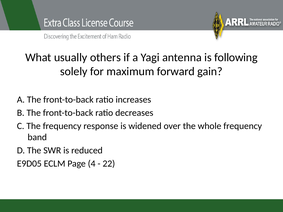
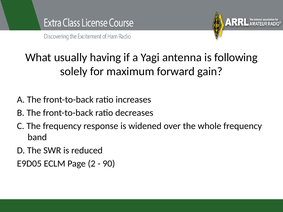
others: others -> having (105, 57)
4: 4 -> 2 (92, 164)
22: 22 -> 90 (109, 164)
